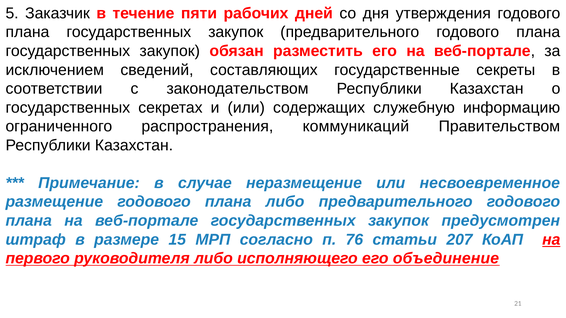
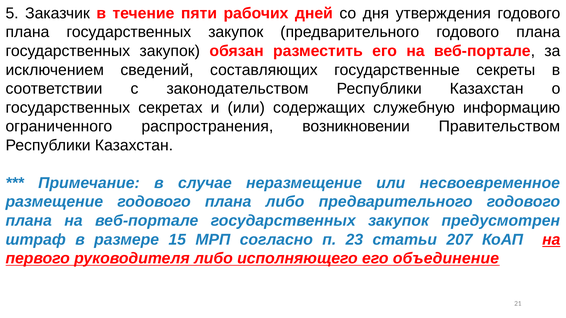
коммуникаций: коммуникаций -> возникновении (356, 127)
76: 76 -> 23 (354, 240)
